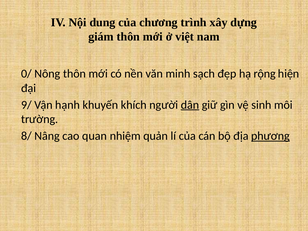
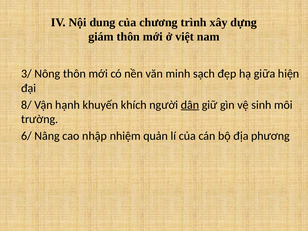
0/: 0/ -> 3/ (26, 74)
rộng: rộng -> giữa (265, 74)
9/: 9/ -> 8/ (26, 105)
8/: 8/ -> 6/ (26, 136)
quan: quan -> nhập (95, 136)
phương underline: present -> none (270, 136)
